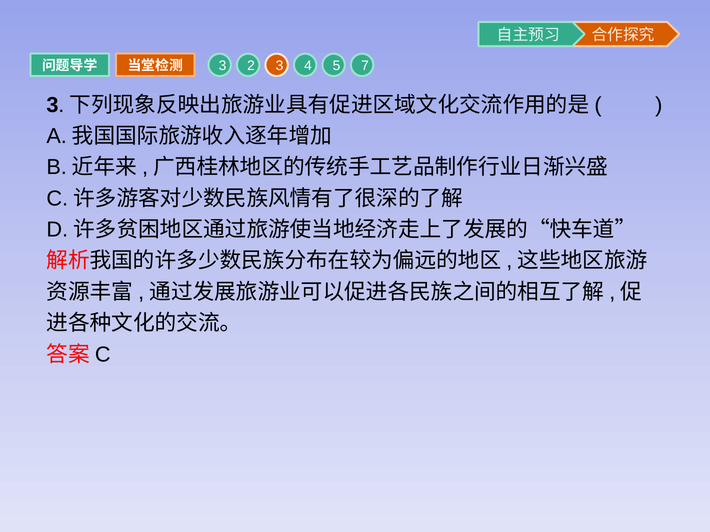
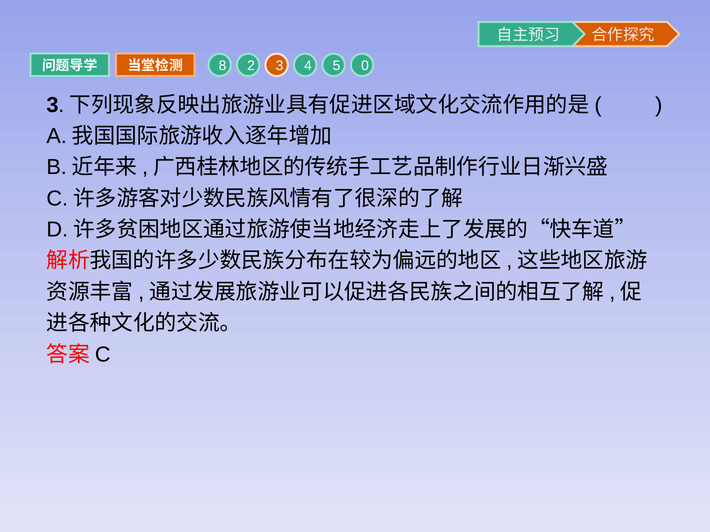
3: 3 -> 8 (223, 66)
7: 7 -> 0 (365, 66)
